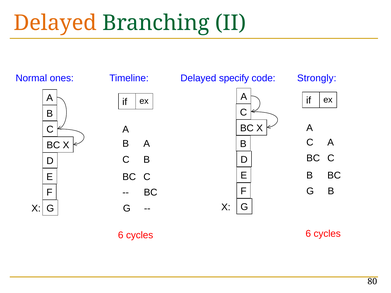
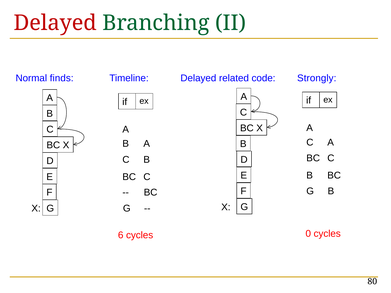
Delayed colour: orange -> red (55, 23)
ones: ones -> finds (62, 78)
specify: specify -> related (234, 78)
cycles 6: 6 -> 0 (308, 234)
